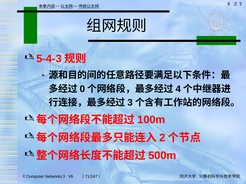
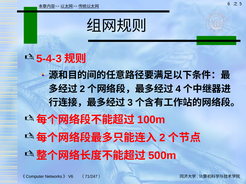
0: 0 -> 2 (82, 89)
